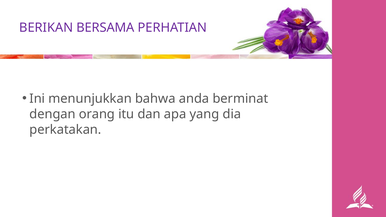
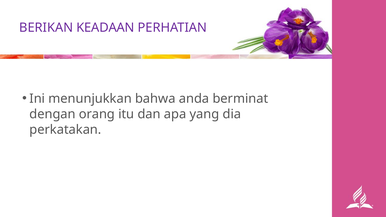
BERSAMA: BERSAMA -> KEADAAN (105, 28)
